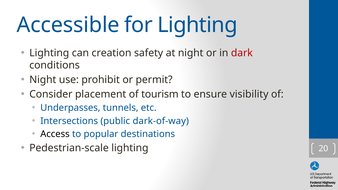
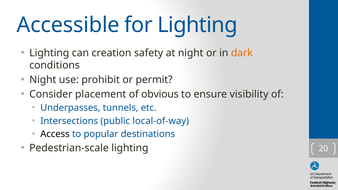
dark colour: red -> orange (242, 53)
tourism: tourism -> obvious (160, 94)
dark-of-way: dark-of-way -> local-of-way (161, 121)
